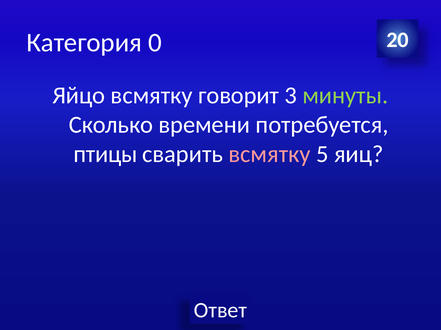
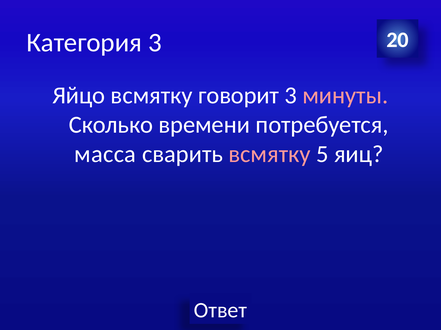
Категория 0: 0 -> 3 (155, 43)
минуты colour: light green -> pink (345, 96)
птицы: птицы -> масса (105, 155)
